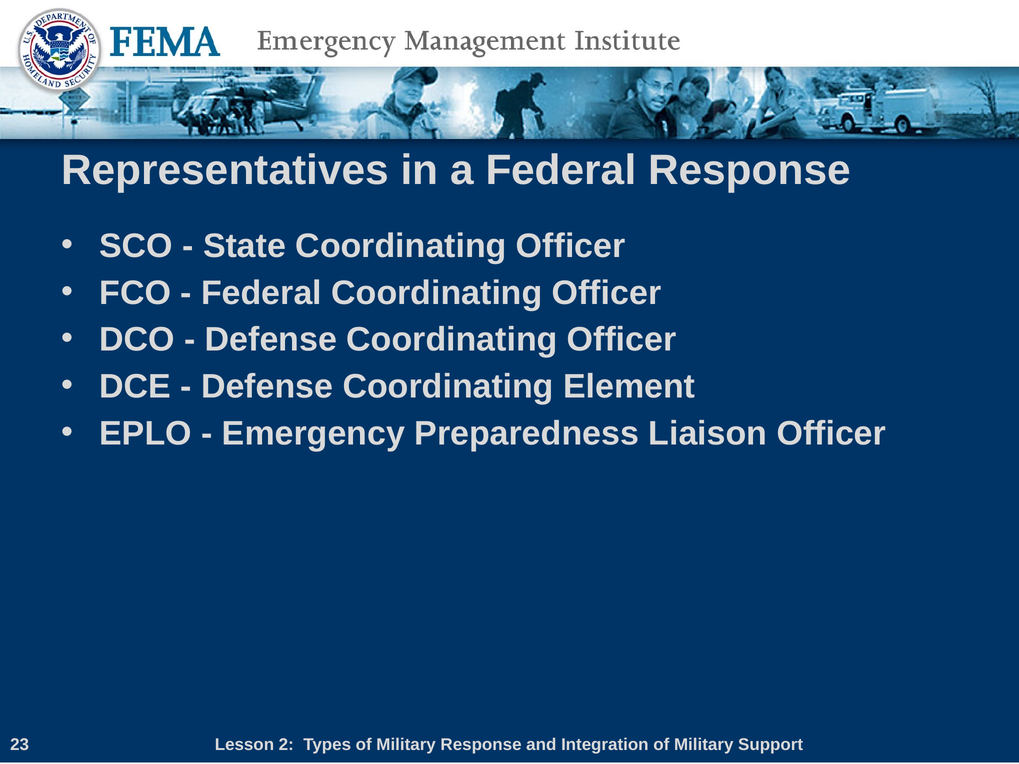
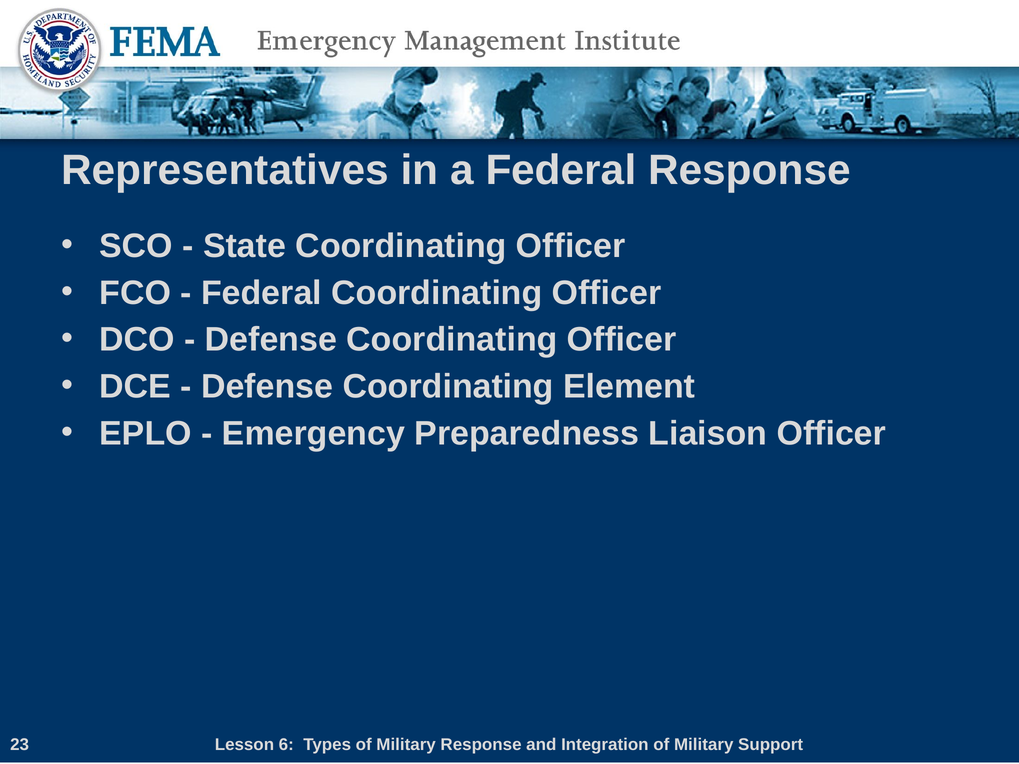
2: 2 -> 6 (286, 745)
